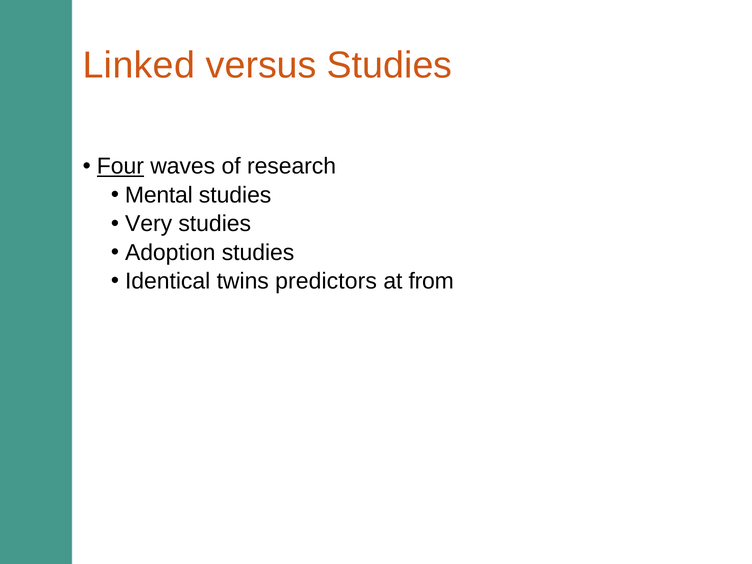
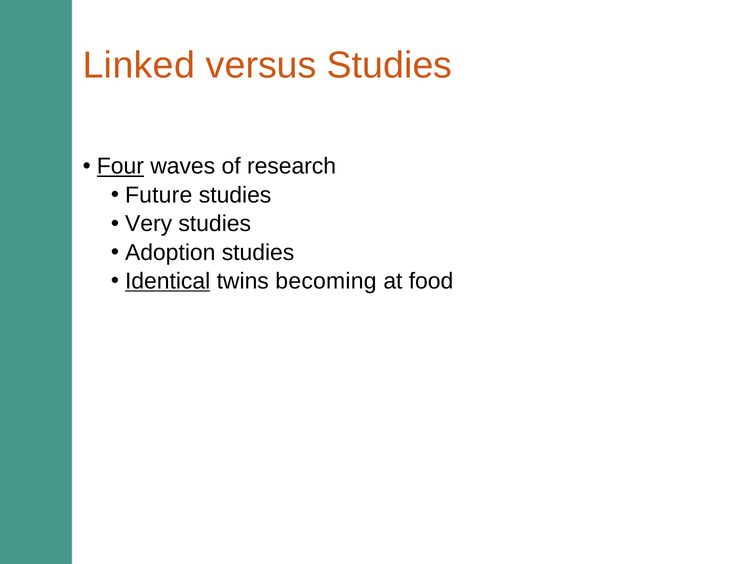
Mental: Mental -> Future (159, 195)
Identical underline: none -> present (168, 281)
predictors: predictors -> becoming (326, 281)
from: from -> food (431, 281)
